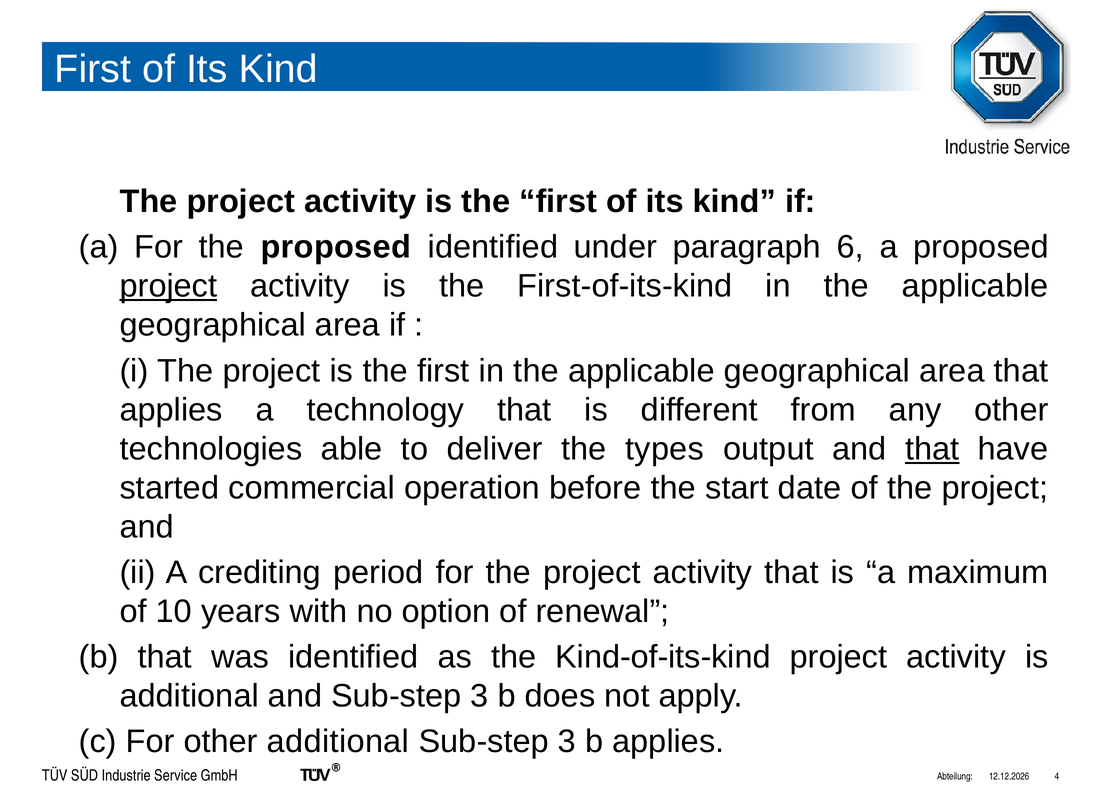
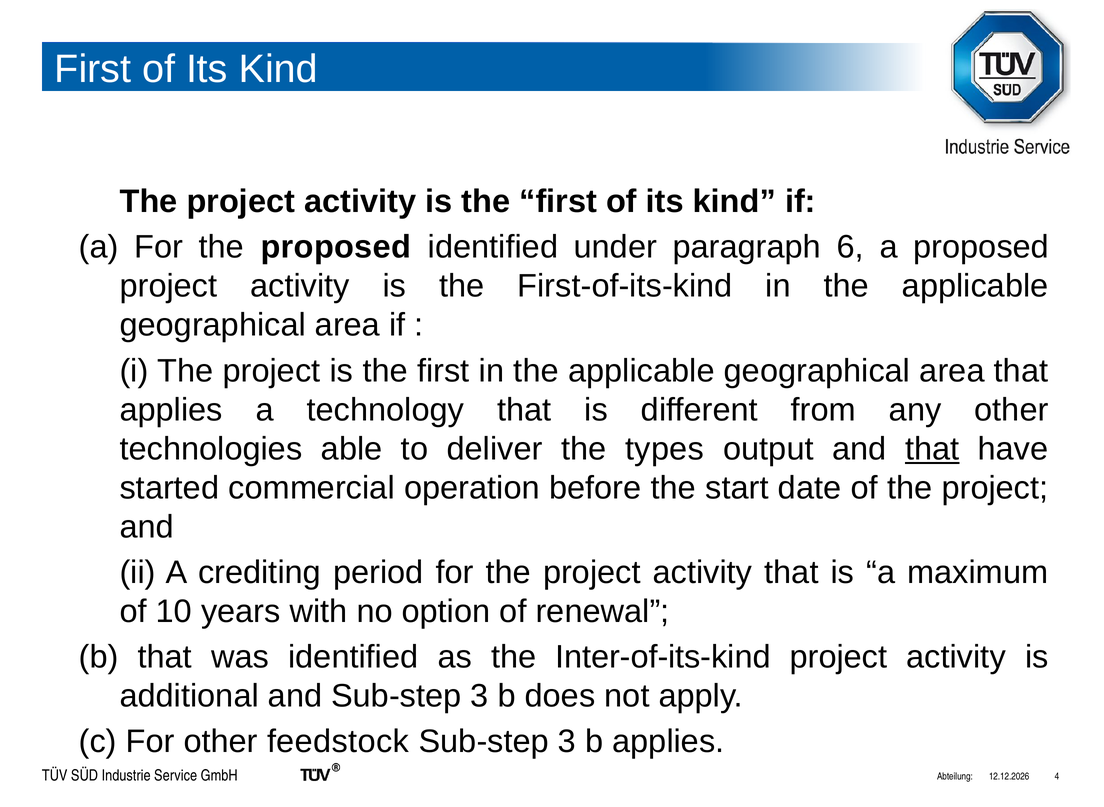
project underline: present -> none (168, 286)
Kind-of-its-kind: Kind-of-its-kind -> Inter-of-its-kind (663, 657)
other additional: additional -> feedstock (338, 742)
